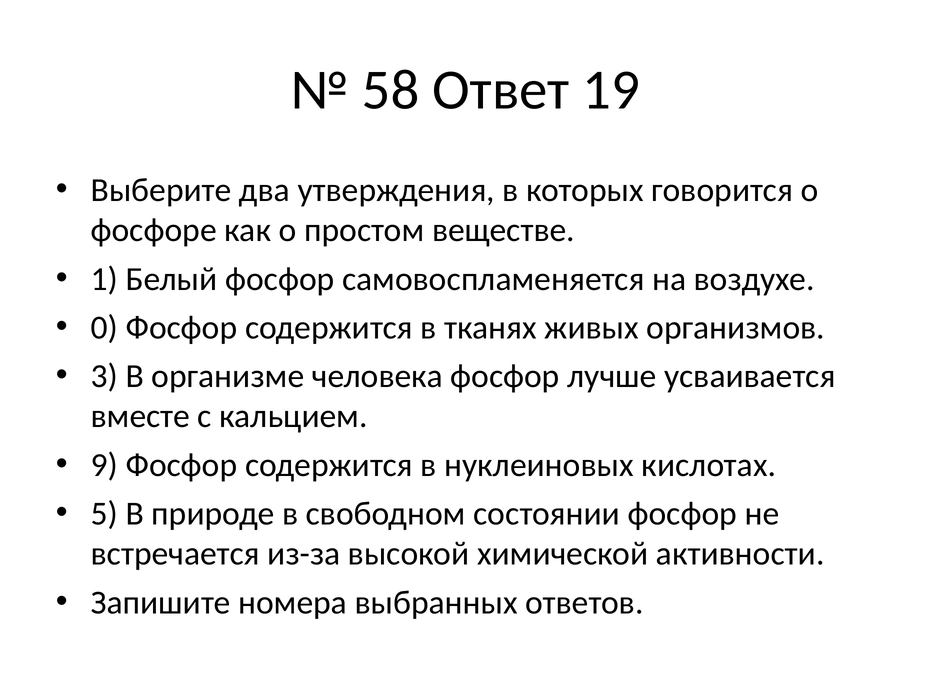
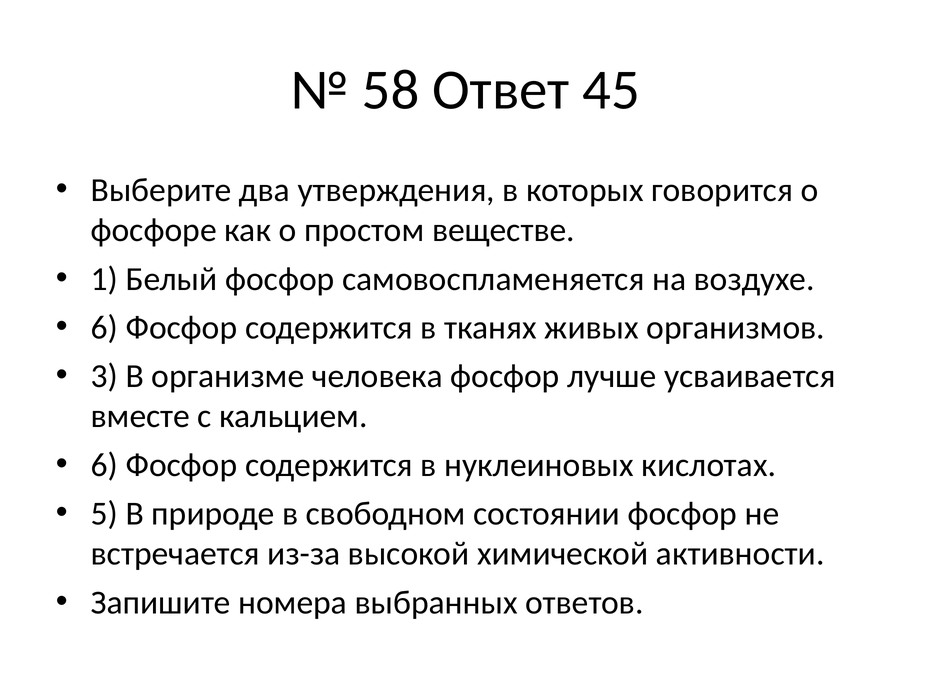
19: 19 -> 45 (611, 90)
0: 0 -> 6 (104, 328)
9: 9 -> 6 (104, 465)
